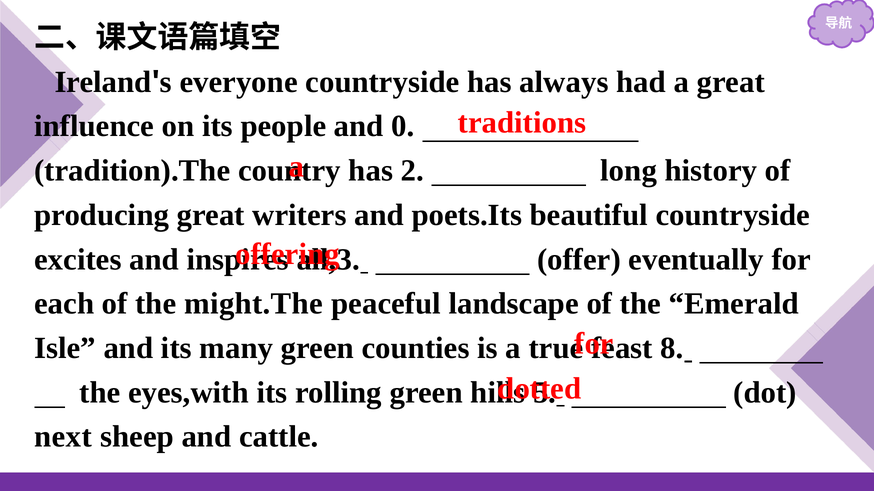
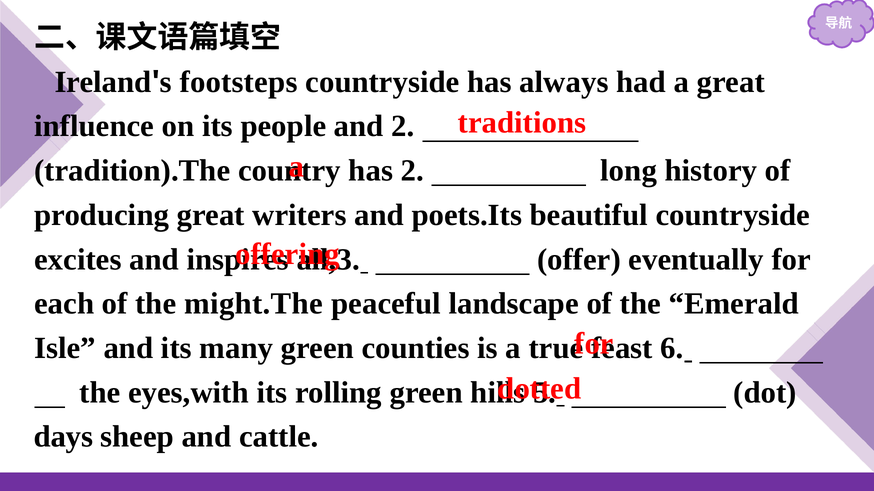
everyone: everyone -> footsteps (239, 82)
and 0: 0 -> 2 (403, 126)
8: 8 -> 6 (672, 348)
next: next -> days (63, 437)
